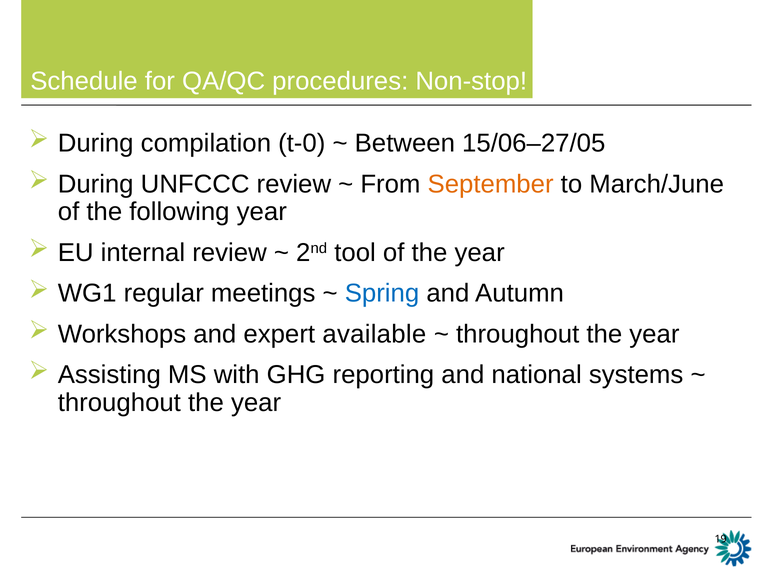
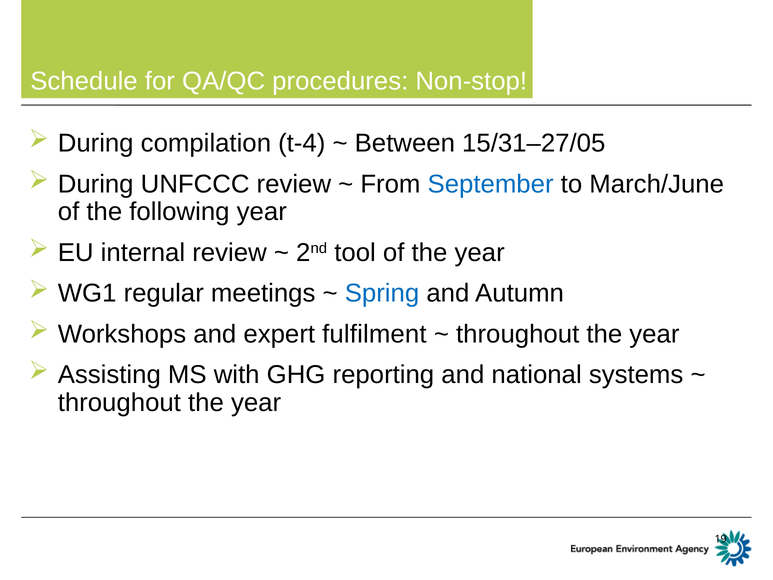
t-0: t-0 -> t-4 (302, 143)
15/06–27/05: 15/06–27/05 -> 15/31–27/05 (534, 143)
September colour: orange -> blue (491, 184)
available: available -> fulfilment (374, 334)
